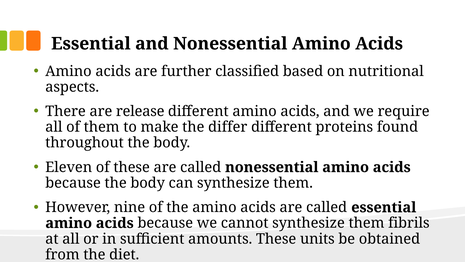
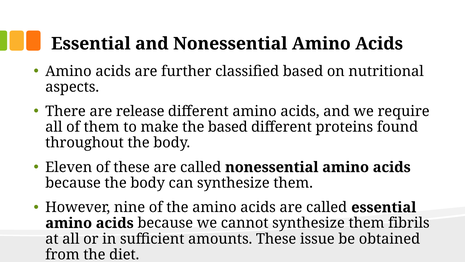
the differ: differ -> based (228, 127)
units: units -> issue (317, 239)
